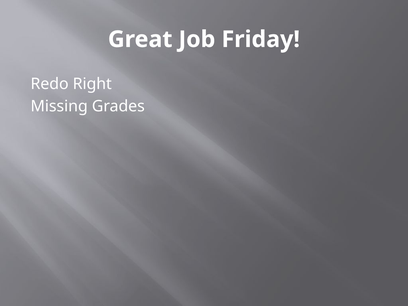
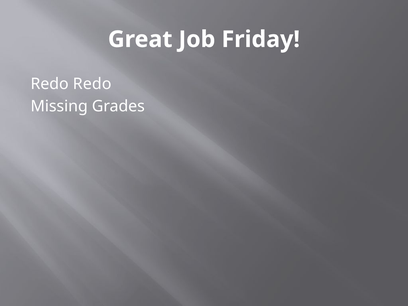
Redo Right: Right -> Redo (92, 84)
